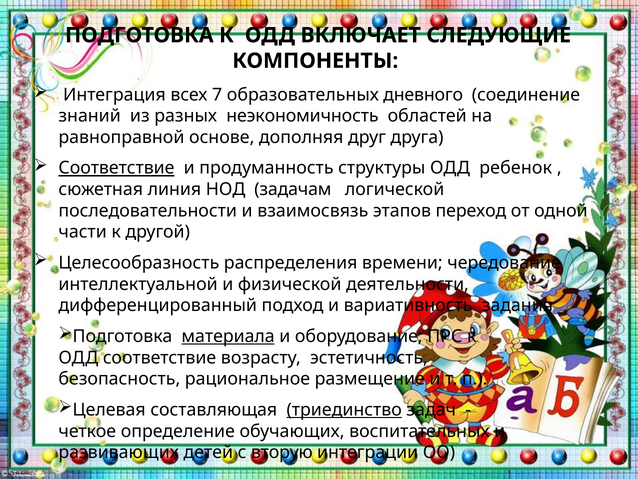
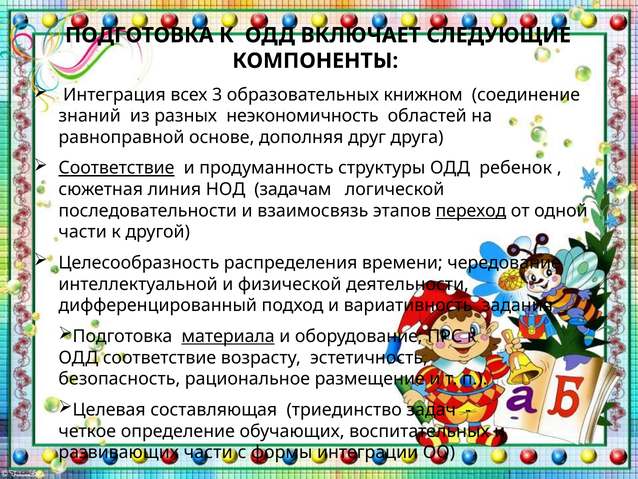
7: 7 -> 3 (217, 95)
дневного: дневного -> книжном (423, 95)
переход underline: none -> present (471, 211)
триединство underline: present -> none (344, 410)
развивающих детей: детей -> части (208, 452)
вторую: вторую -> формы (282, 452)
